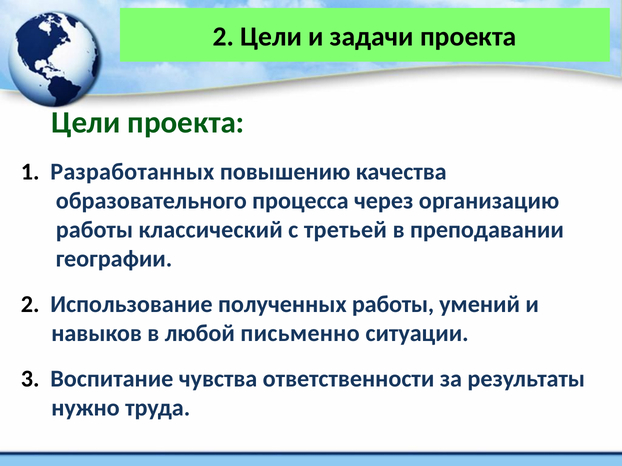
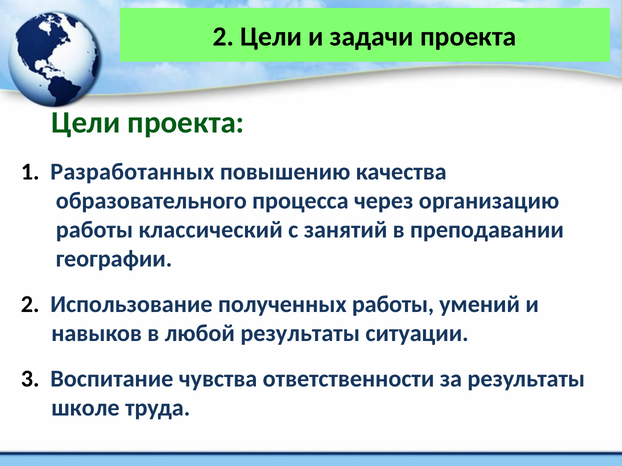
третьей: третьей -> занятий (346, 230)
любой письменно: письменно -> результаты (300, 334)
нужно: нужно -> школе (85, 408)
